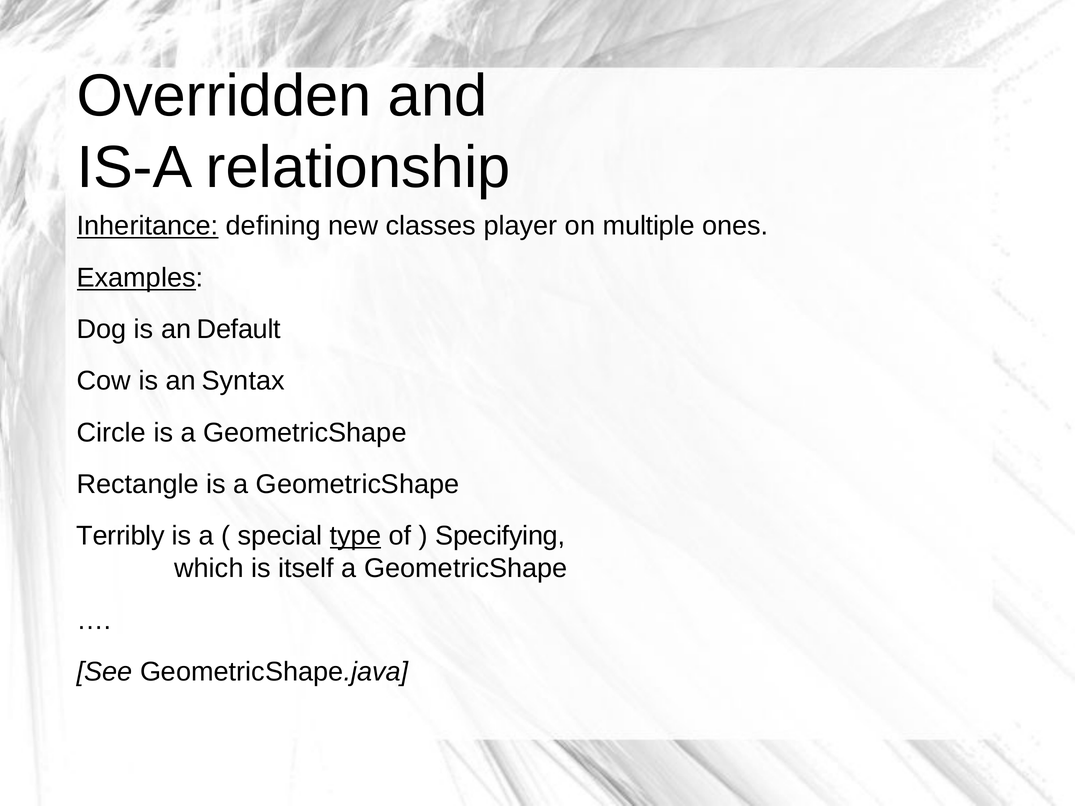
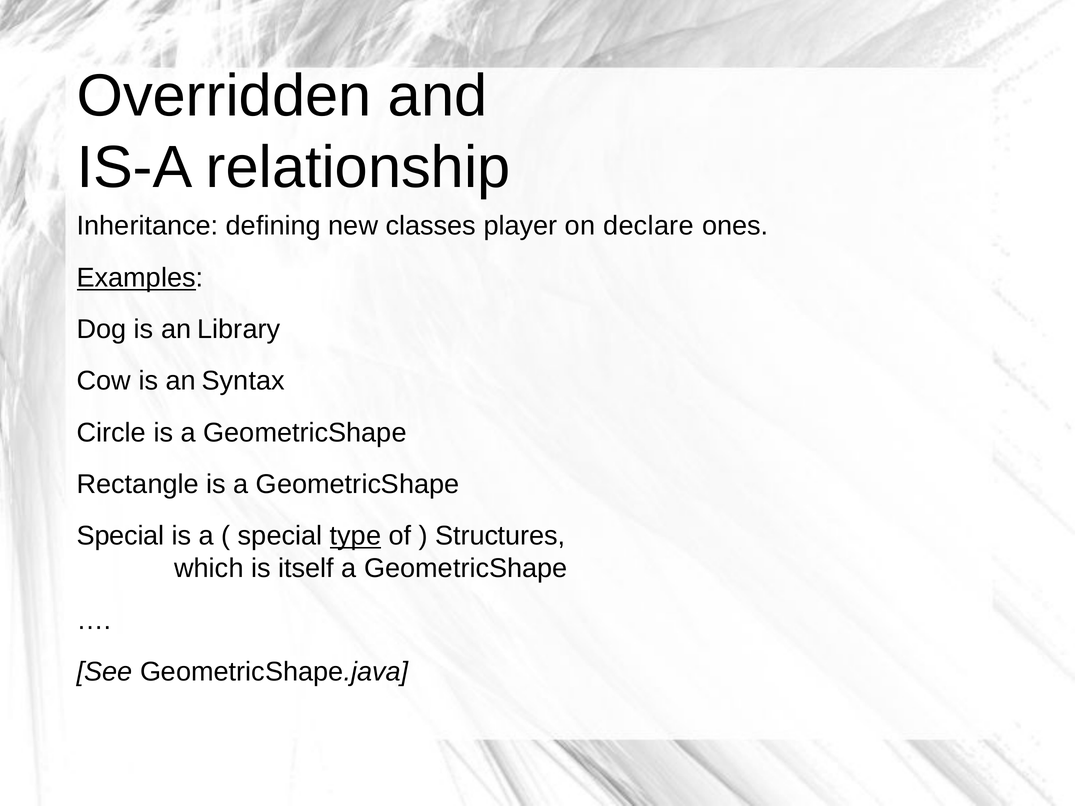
Inheritance underline: present -> none (148, 226)
multiple: multiple -> declare (649, 226)
Default: Default -> Library (239, 329)
Terribly: Terribly -> Special (121, 536)
Specifying: Specifying -> Structures (500, 536)
